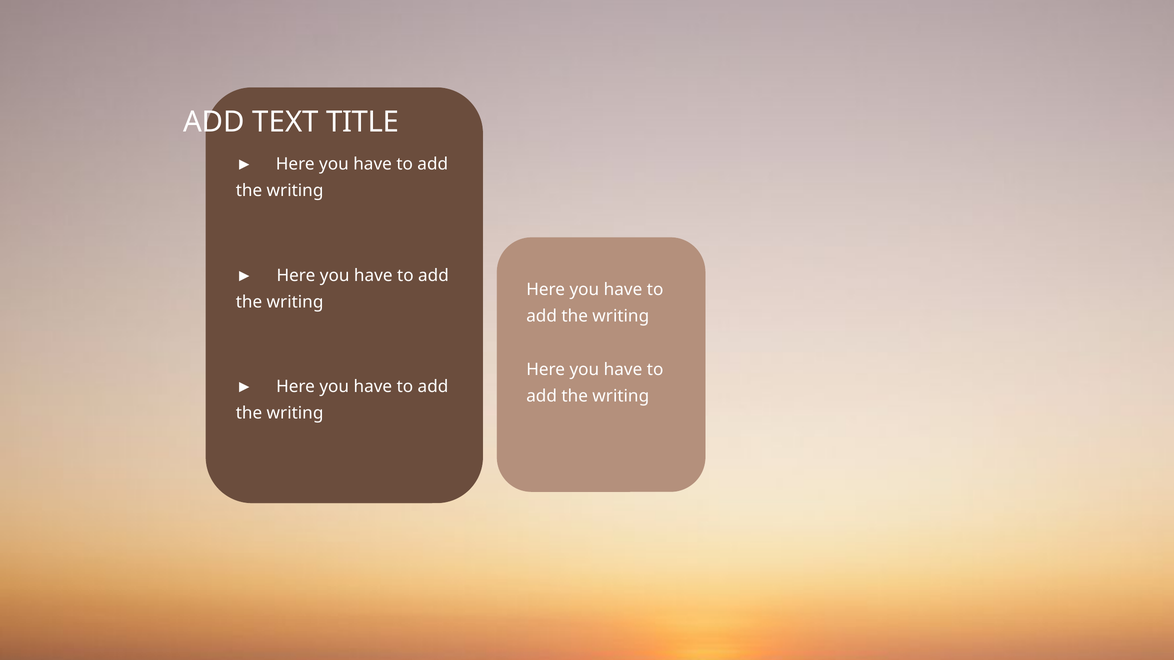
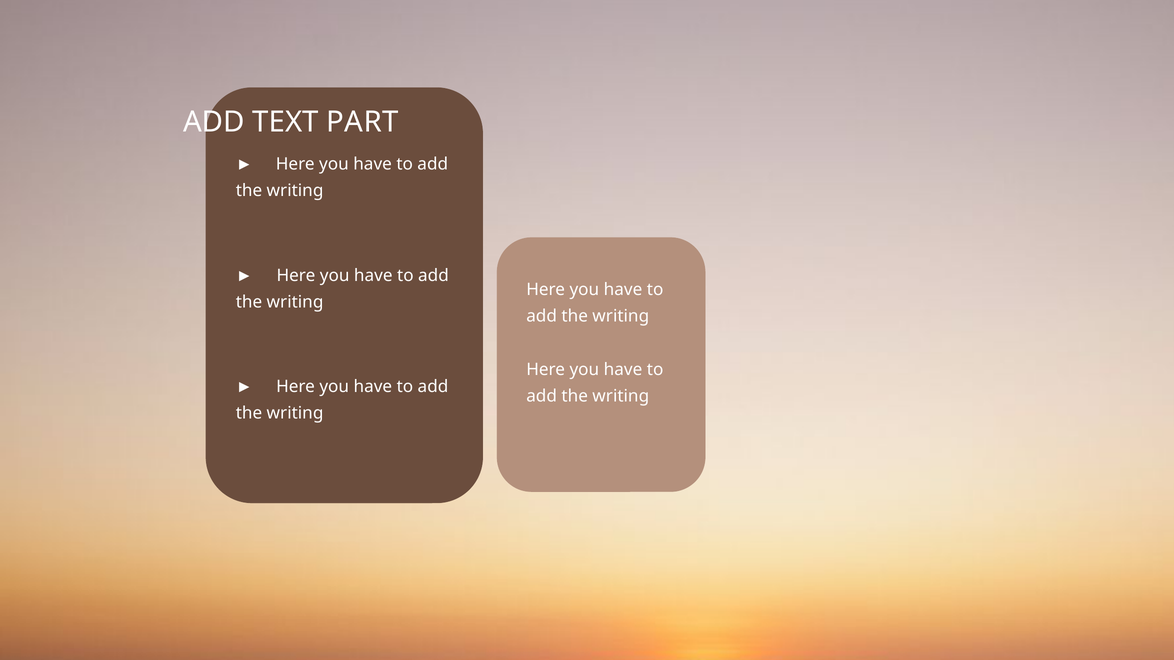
TITLE: TITLE -> PART (362, 122)
